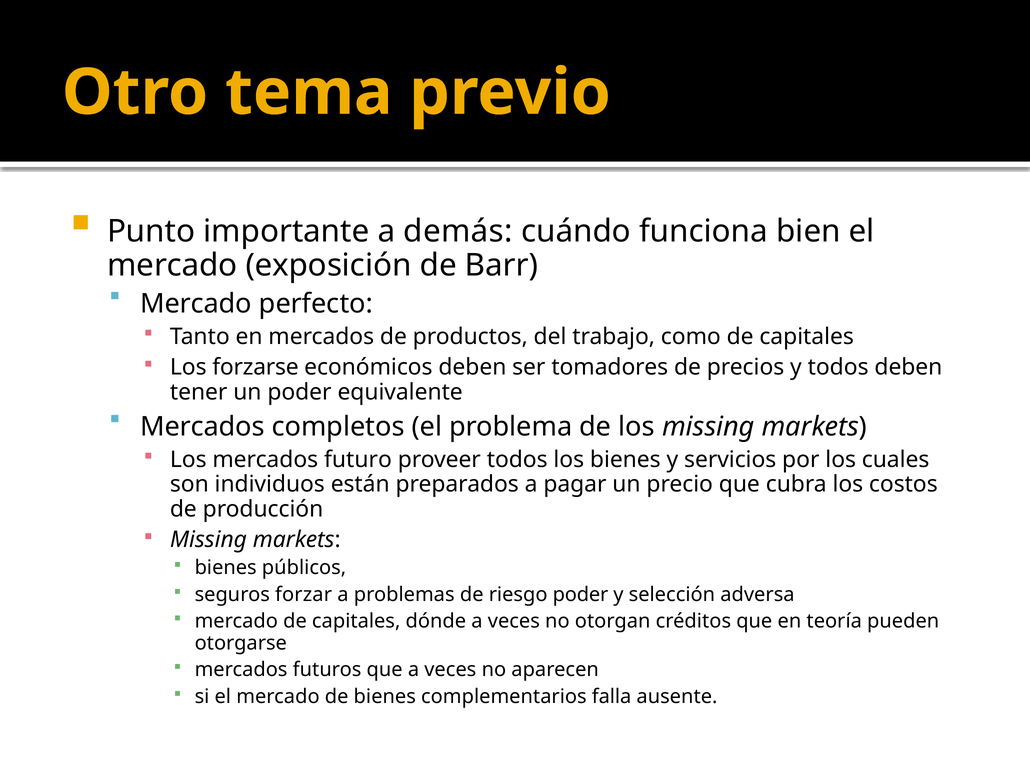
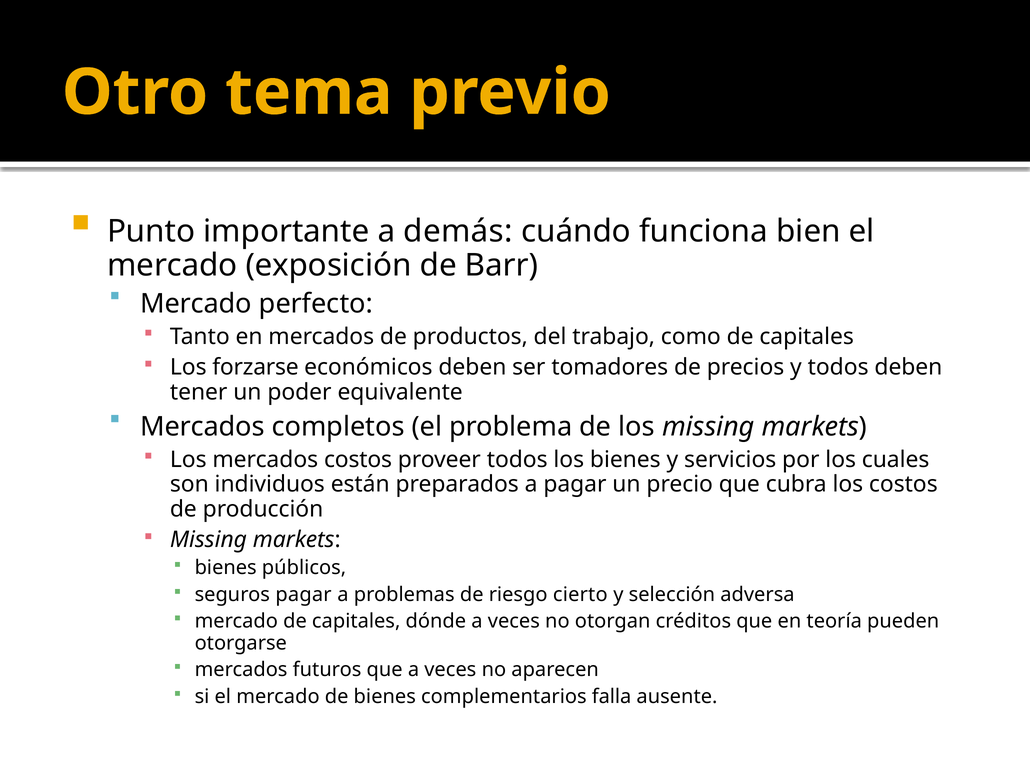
mercados futuro: futuro -> costos (358, 459)
seguros forzar: forzar -> pagar (304, 594)
riesgo poder: poder -> cierto (580, 594)
